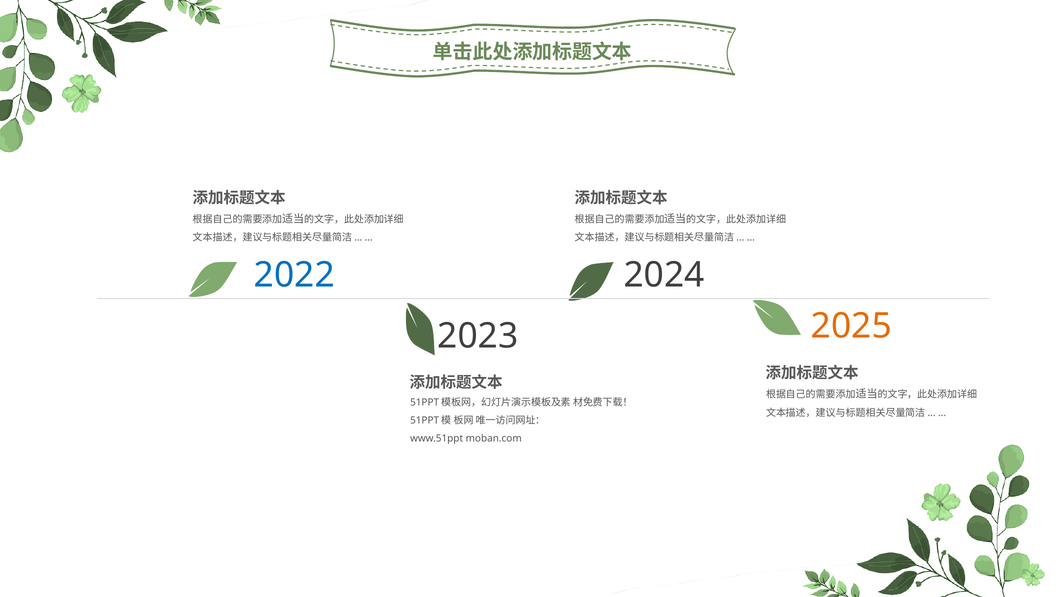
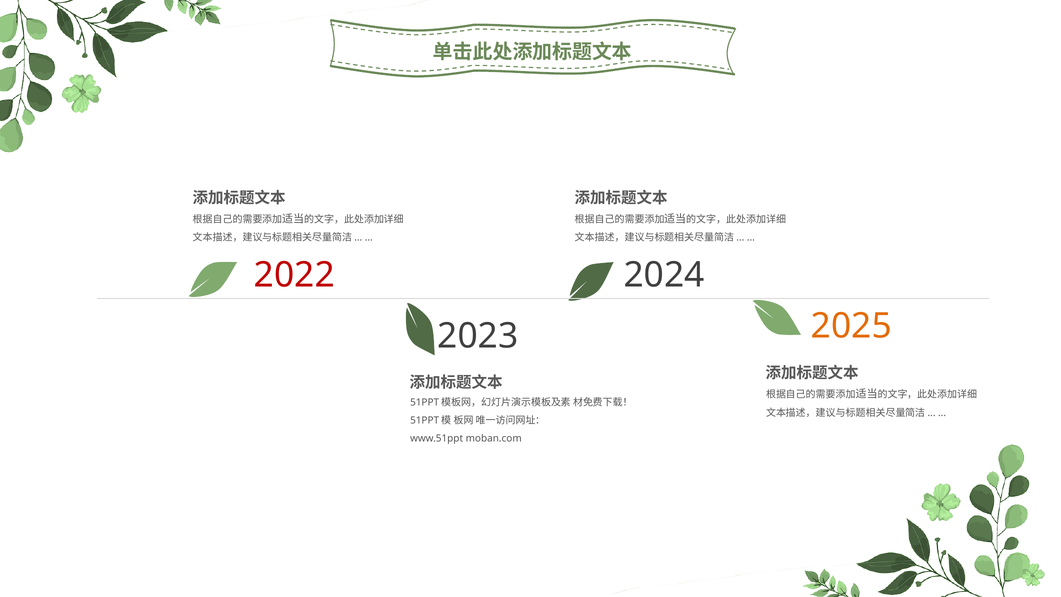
2022 colour: blue -> red (294, 275)
